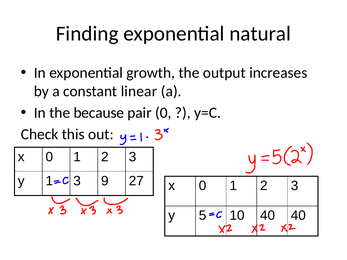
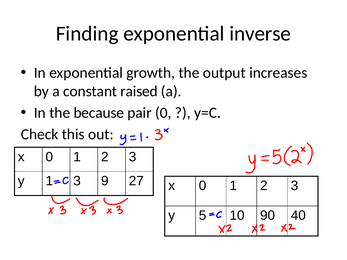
natural: natural -> inverse (260, 34)
linear: linear -> raised (139, 91)
10 40: 40 -> 90 (268, 216)
